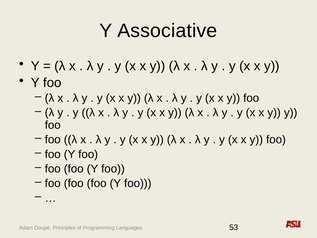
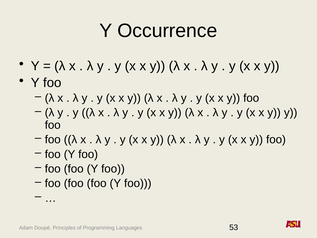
Associative: Associative -> Occurrence (167, 31)
